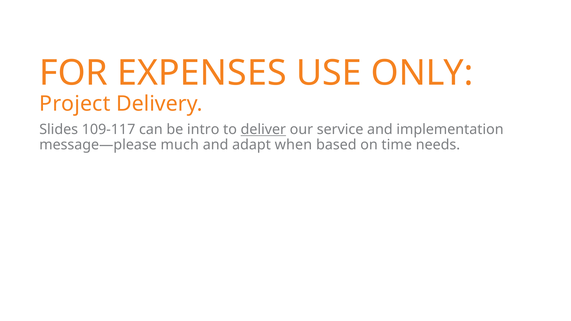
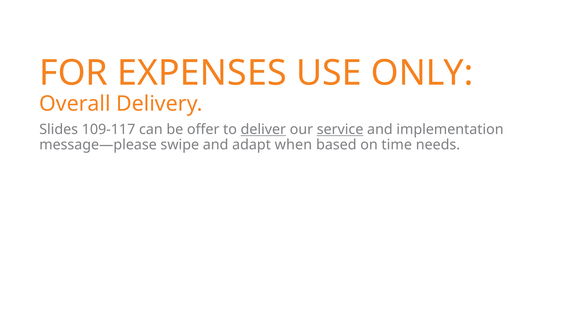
Project: Project -> Overall (75, 104)
intro: intro -> offer (203, 130)
service underline: none -> present (340, 130)
much: much -> swipe (180, 145)
